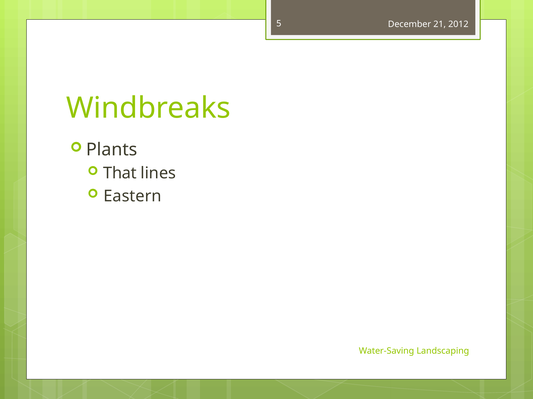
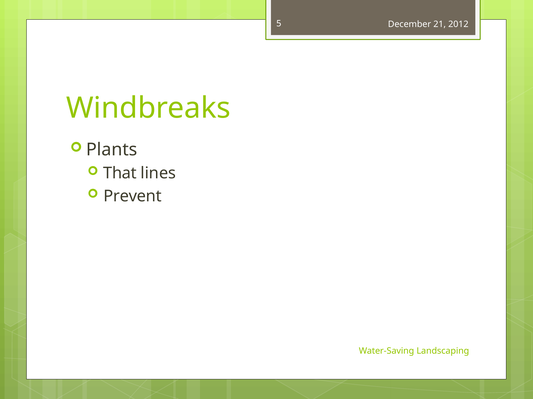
Eastern: Eastern -> Prevent (133, 196)
